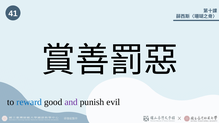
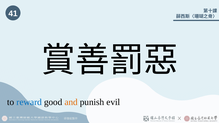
and colour: purple -> orange (71, 102)
